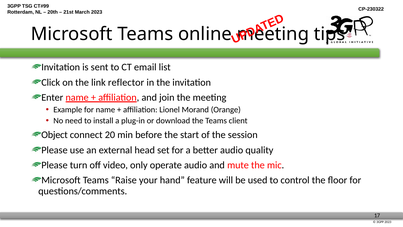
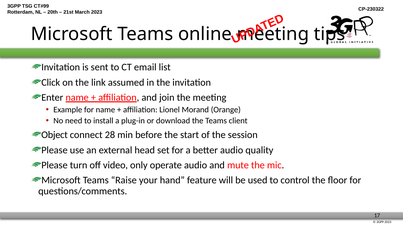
reflector: reflector -> assumed (126, 82)
20: 20 -> 28 (110, 135)
